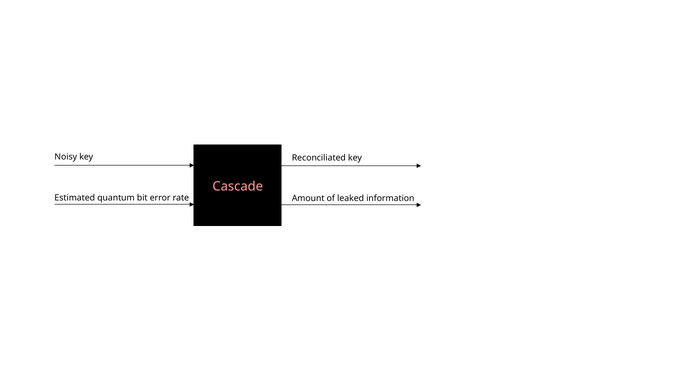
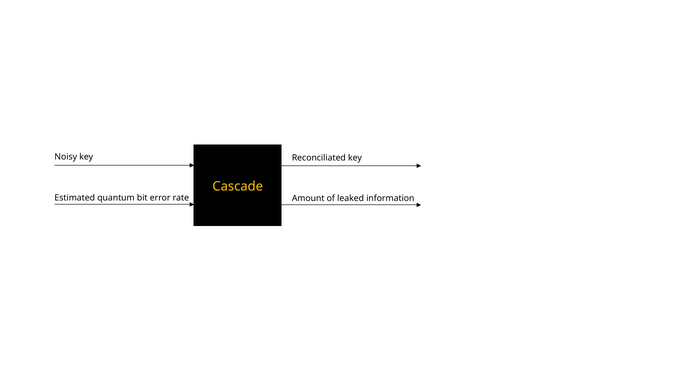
Cascade colour: pink -> yellow (238, 186)
